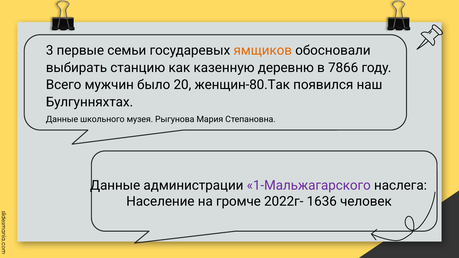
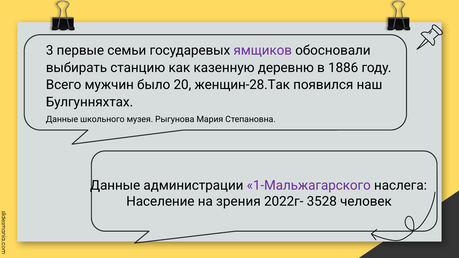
ямщиков colour: orange -> purple (263, 50)
7866: 7866 -> 1886 (343, 68)
женщин-80.Так: женщин-80.Так -> женщин-28.Так (242, 85)
громче: громче -> зрения (238, 202)
1636: 1636 -> 3528 (322, 202)
